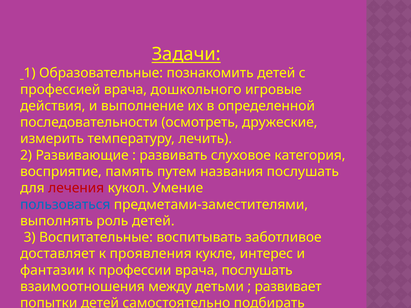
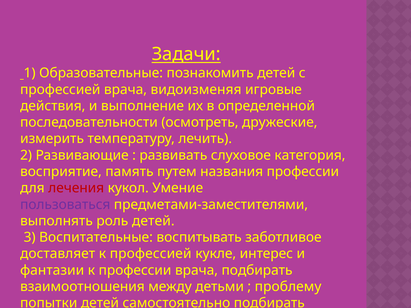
дошкольного: дошкольного -> видоизменяя (196, 90)
названия послушать: послушать -> профессии (303, 172)
пользоваться colour: blue -> purple (65, 205)
к проявления: проявления -> профессией (151, 254)
врача послушать: послушать -> подбирать (257, 270)
развивает: развивает -> проблему (288, 287)
